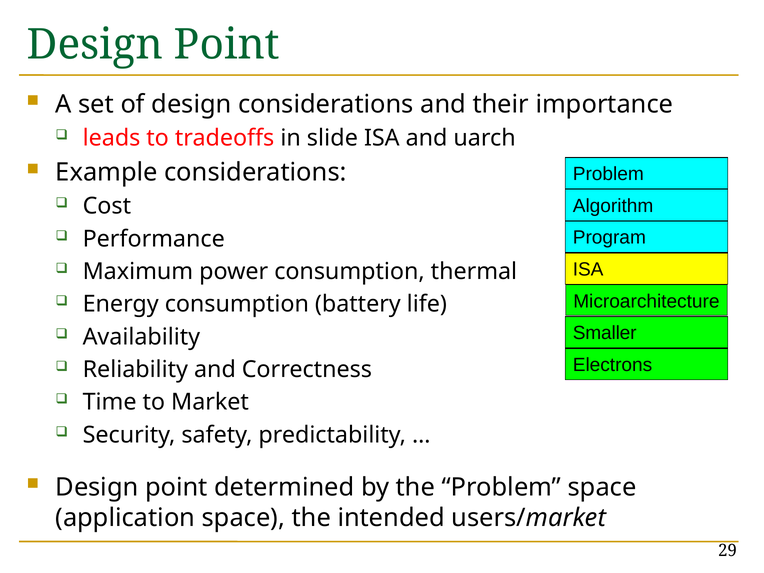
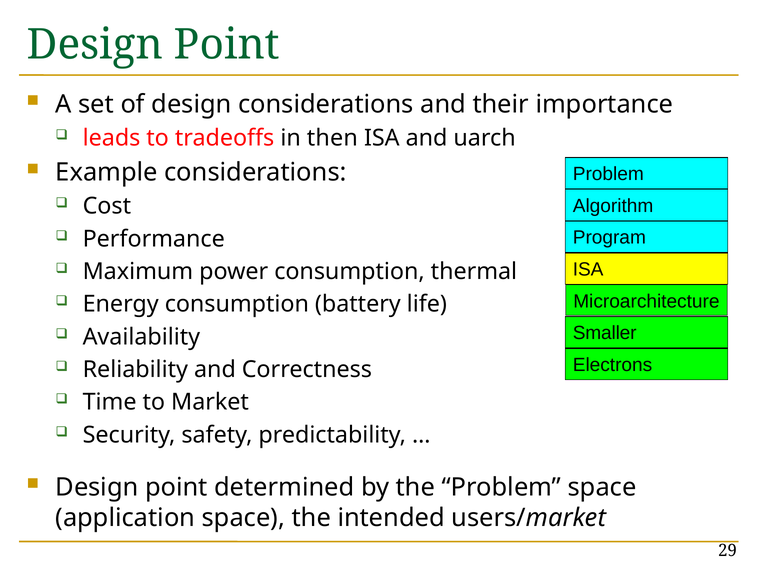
slide: slide -> then (332, 138)
